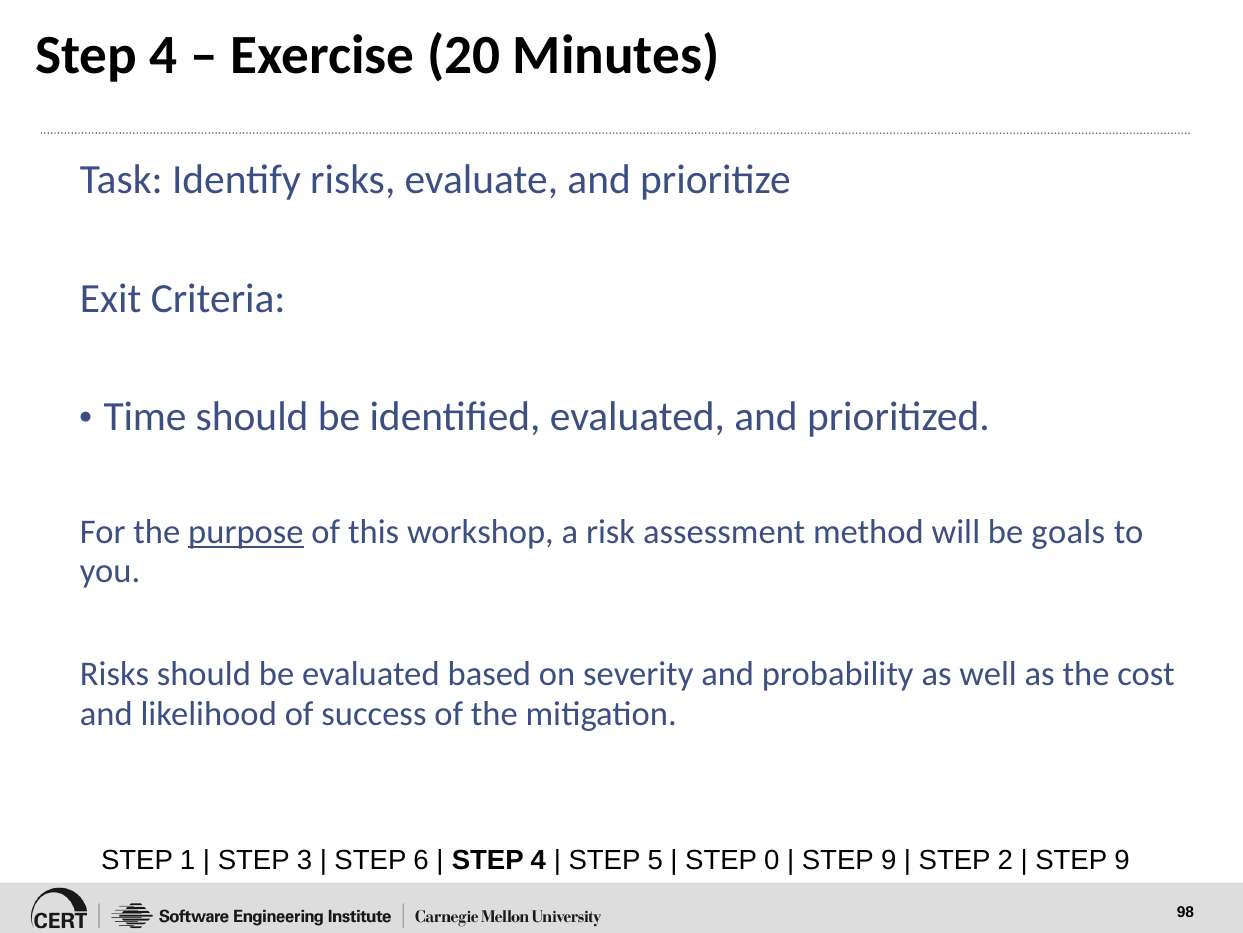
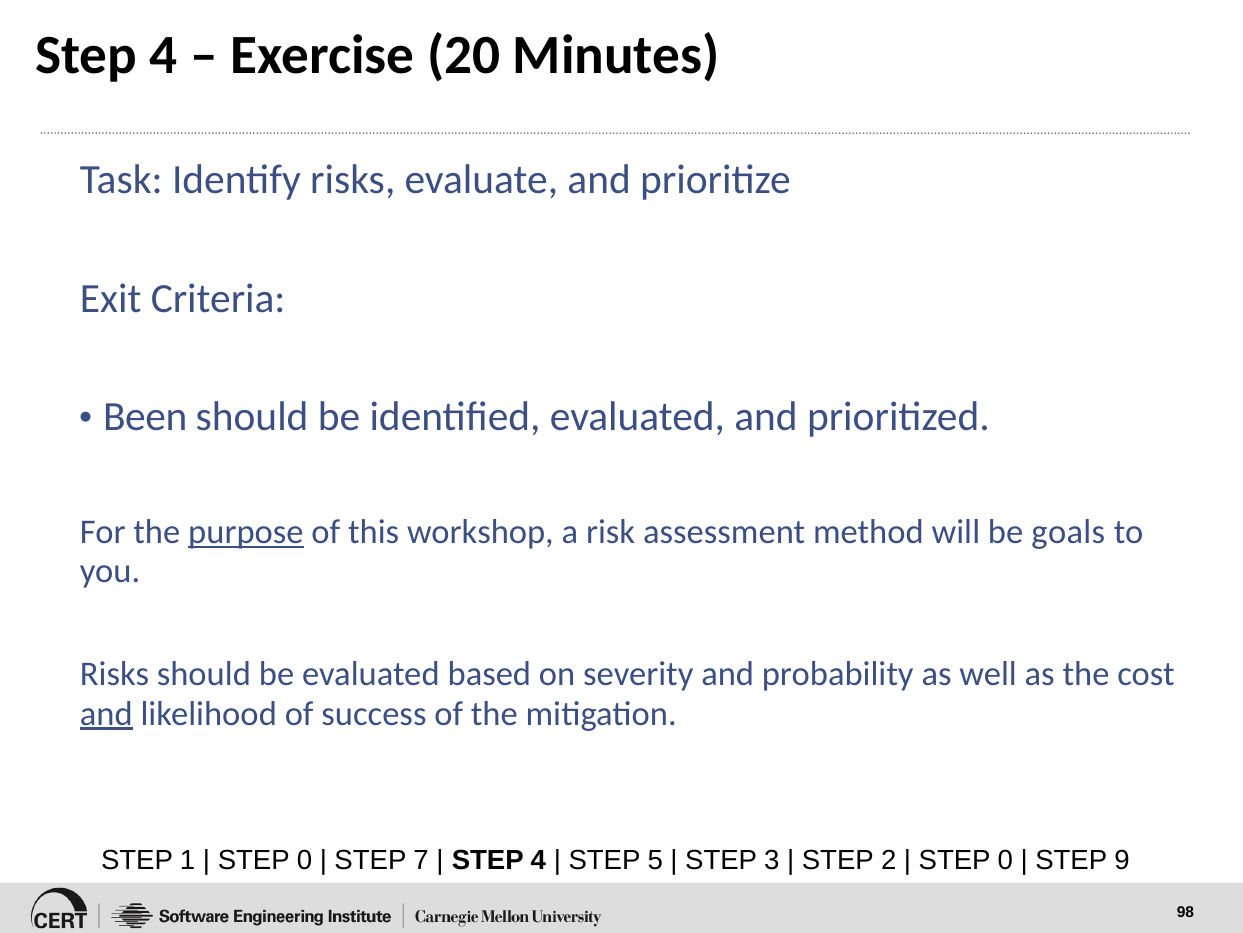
Time: Time -> Been (145, 417)
and underline: none -> present (106, 713)
3: 3 -> 0 (304, 859)
6: 6 -> 7 (421, 859)
0: 0 -> 3 (772, 859)
9: 9 -> 2 (889, 859)
2: 2 -> 0 (1005, 859)
